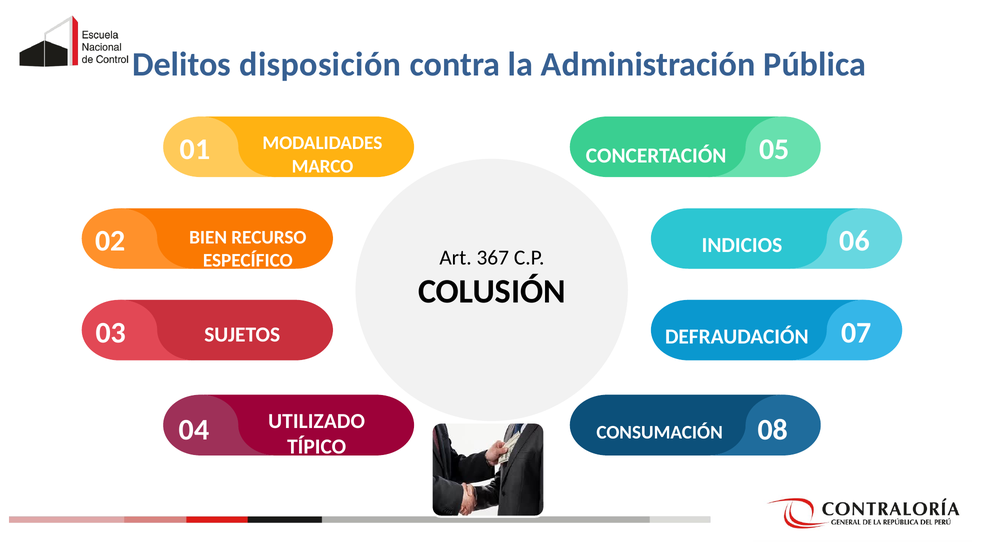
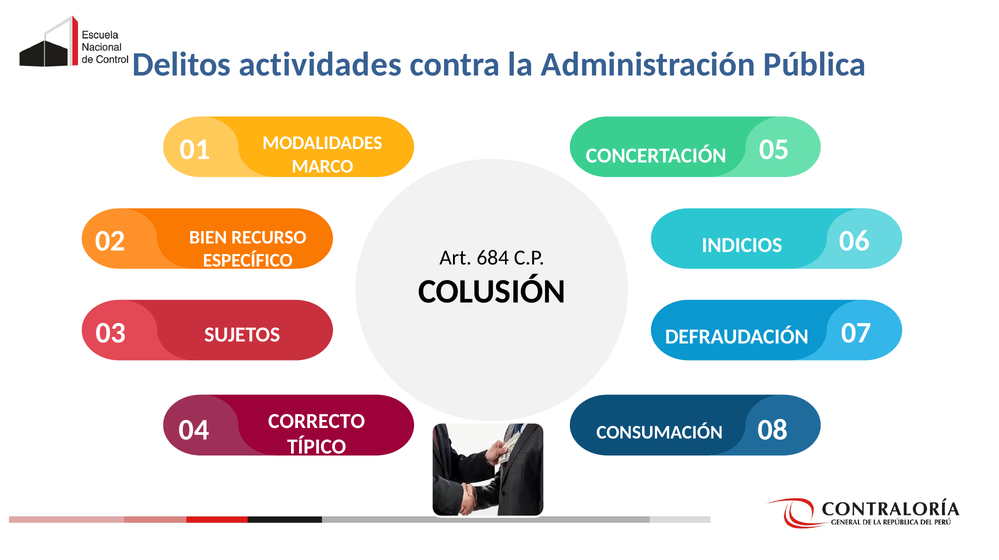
disposición: disposición -> actividades (320, 65)
367: 367 -> 684 (493, 258)
UTILIZADO: UTILIZADO -> CORRECTO (317, 421)
